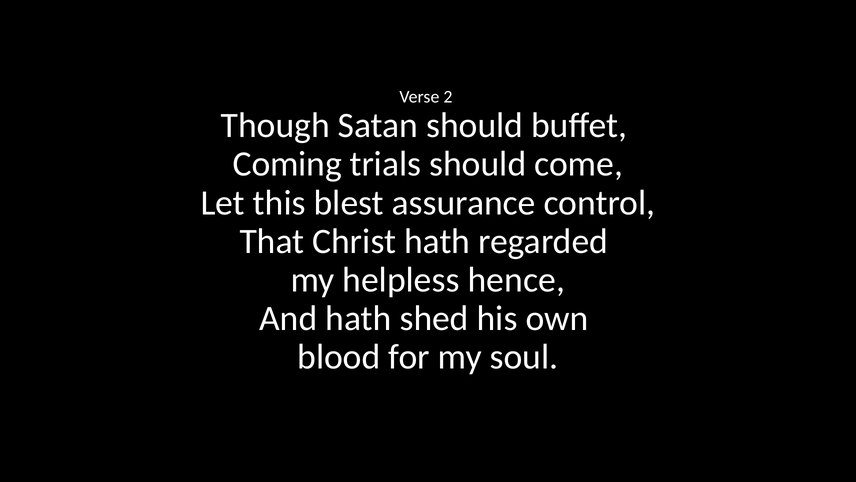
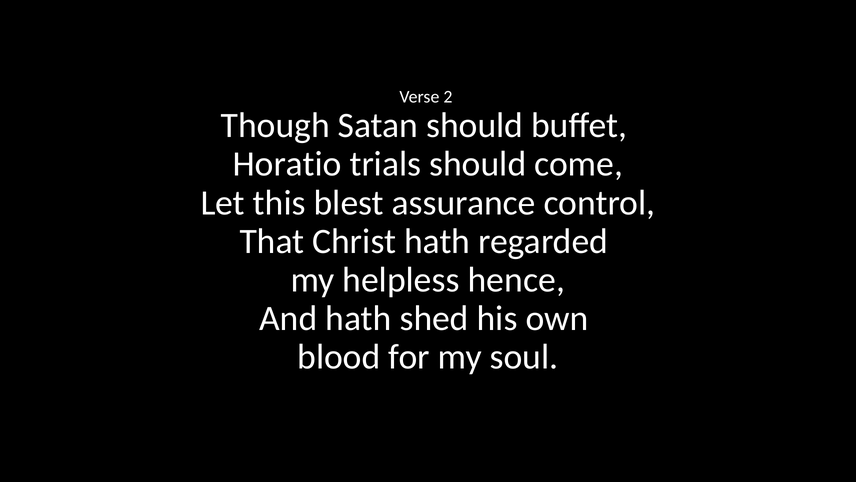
Coming: Coming -> Horatio (287, 164)
